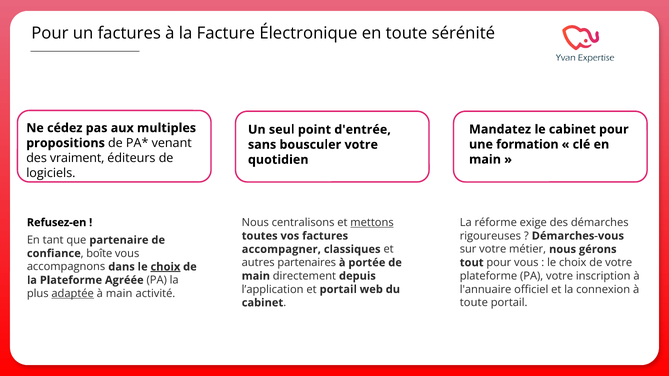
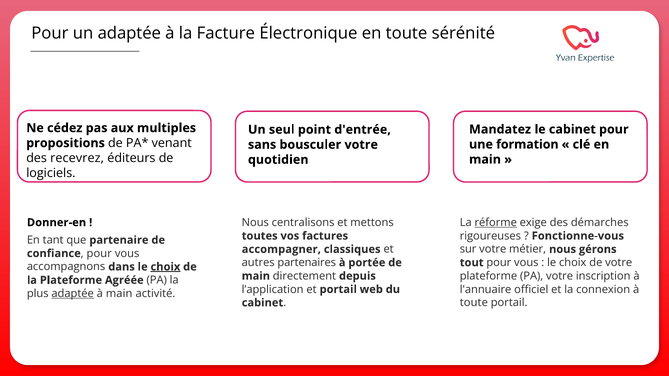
un factures: factures -> adaptée (129, 33)
vraiment: vraiment -> recevrez (77, 158)
Refusez-en: Refusez-en -> Donner-en (57, 223)
mettons underline: present -> none (372, 223)
réforme underline: none -> present (496, 223)
Démarches-vous: Démarches-vous -> Fonctionne-vous (578, 236)
confiance boîte: boîte -> pour (99, 254)
